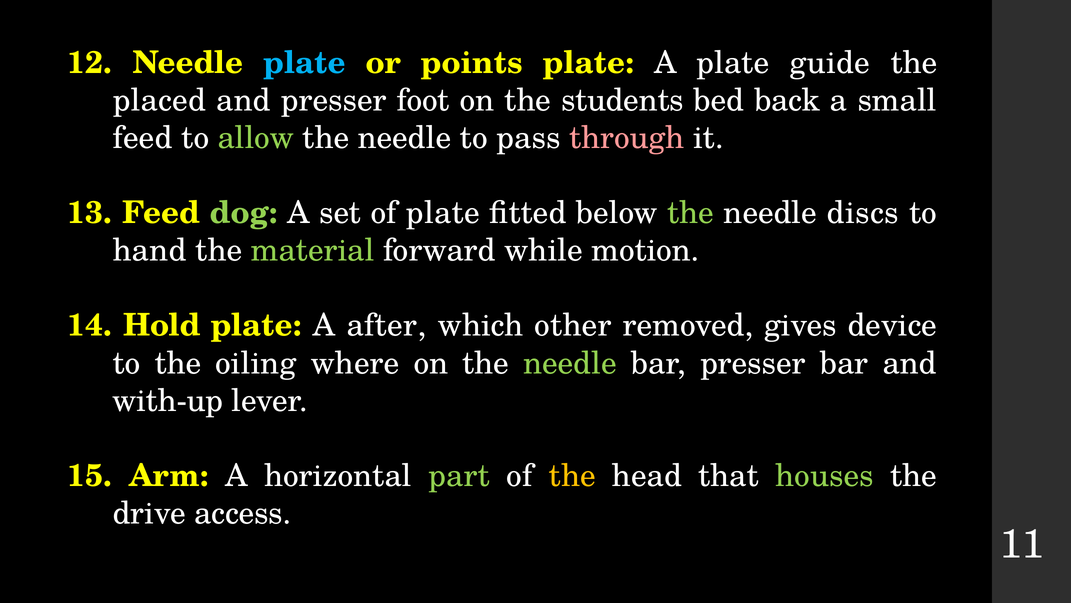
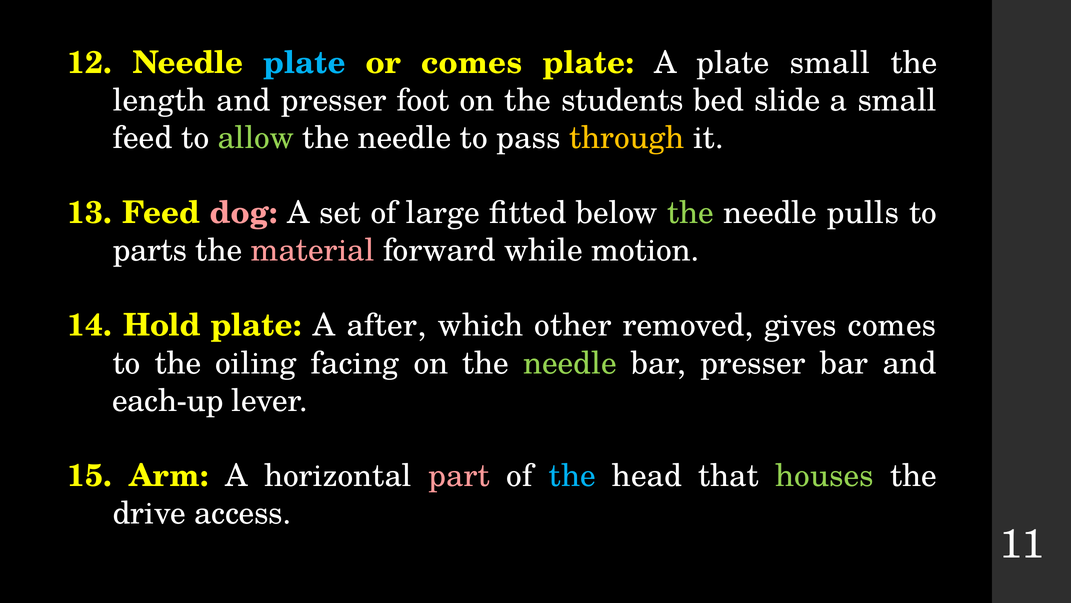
or points: points -> comes (472, 63)
plate guide: guide -> small (830, 63)
placed: placed -> length (159, 100)
back: back -> slide (787, 100)
through colour: pink -> yellow (627, 138)
dog colour: light green -> pink (244, 213)
of plate: plate -> large (443, 213)
discs: discs -> pulls (863, 213)
hand: hand -> parts (150, 250)
material colour: light green -> pink (313, 250)
gives device: device -> comes (892, 325)
where: where -> facing (355, 363)
with-up: with-up -> each-up (168, 400)
part colour: light green -> pink (459, 475)
the colour: yellow -> light blue (572, 475)
